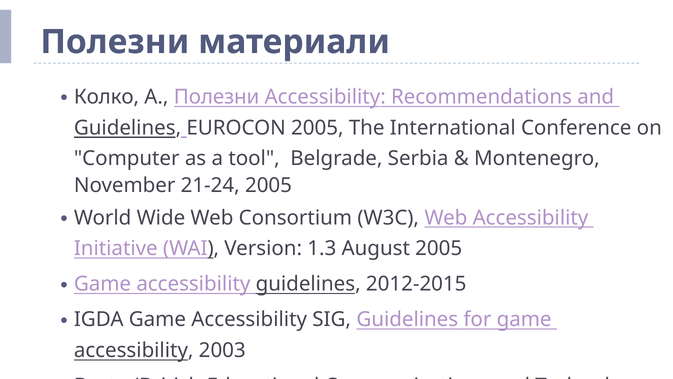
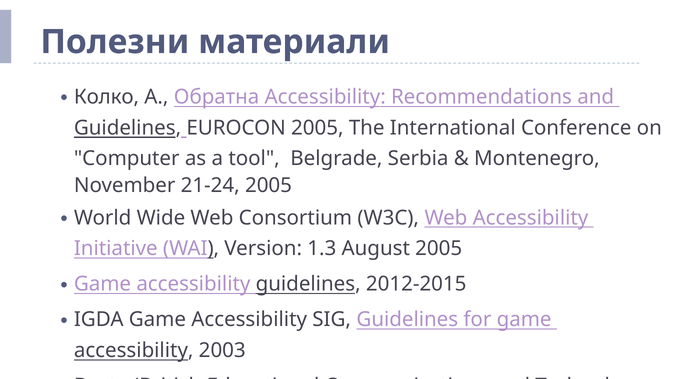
A Полезни: Полезни -> Обратна (217, 97)
